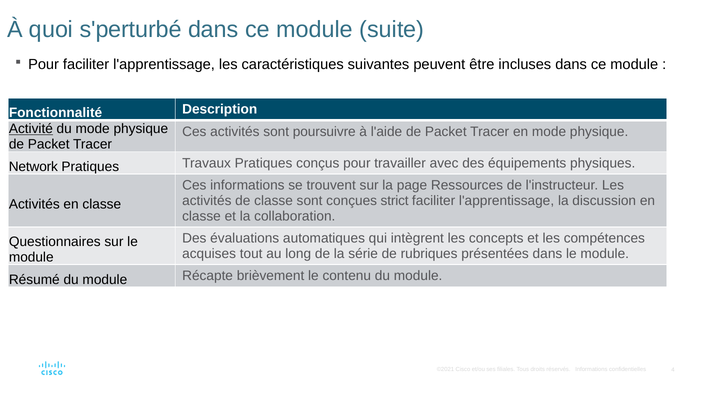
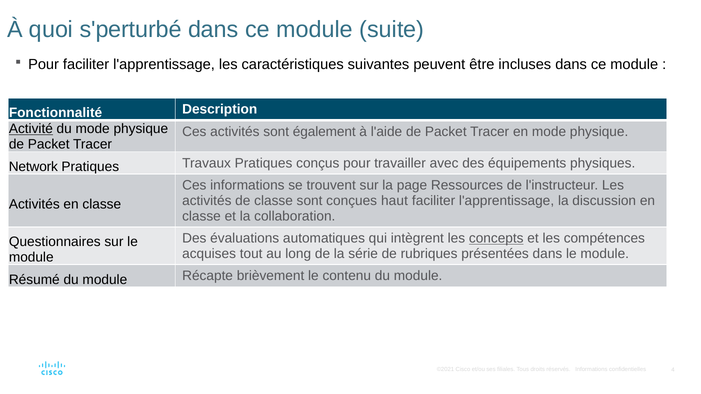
poursuivre: poursuivre -> également (324, 132)
strict: strict -> haut (394, 201)
concepts underline: none -> present (496, 239)
